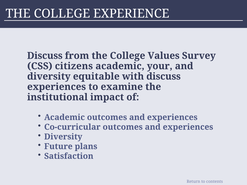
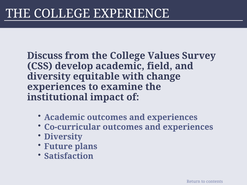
citizens: citizens -> develop (74, 66)
your: your -> field (160, 66)
with discuss: discuss -> change (164, 77)
